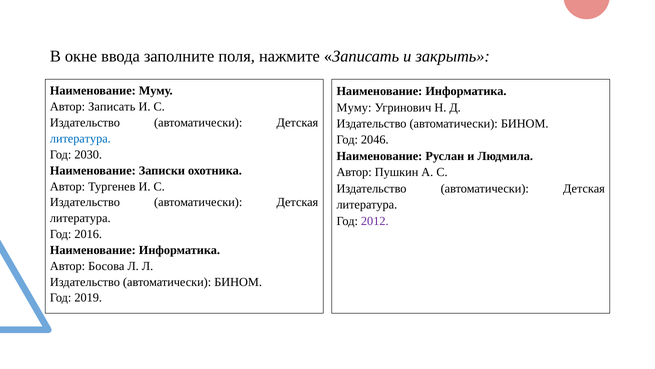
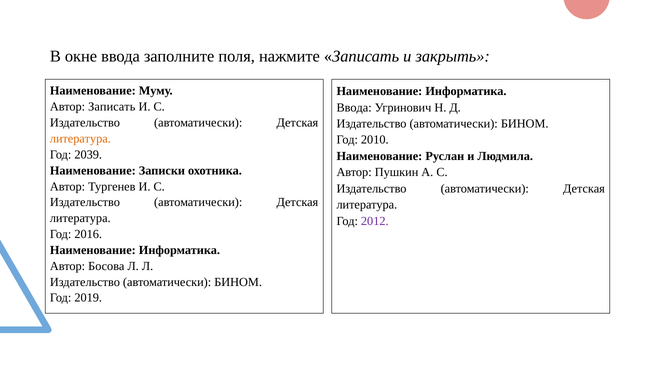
Муму: Муму -> Ввода (354, 107)
литература colour: blue -> orange (80, 138)
2046: 2046 -> 2010 (375, 140)
2030: 2030 -> 2039 (88, 154)
